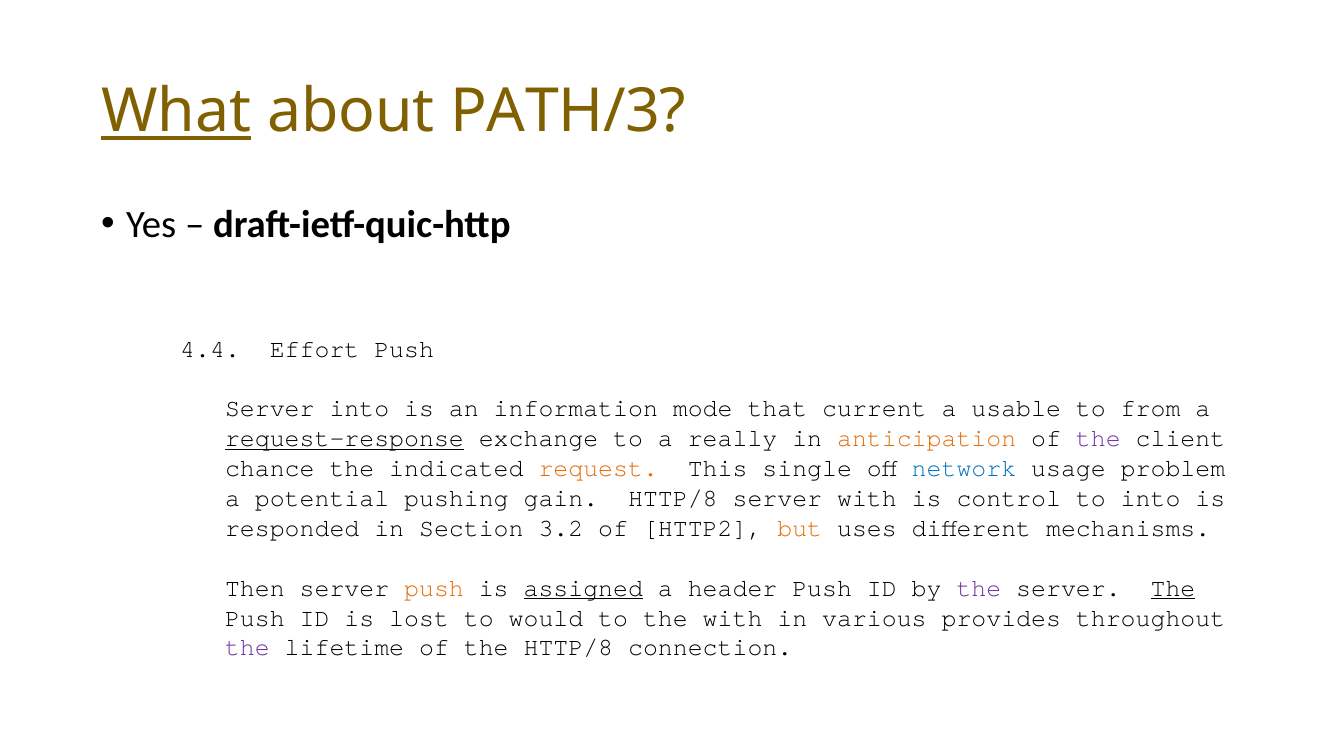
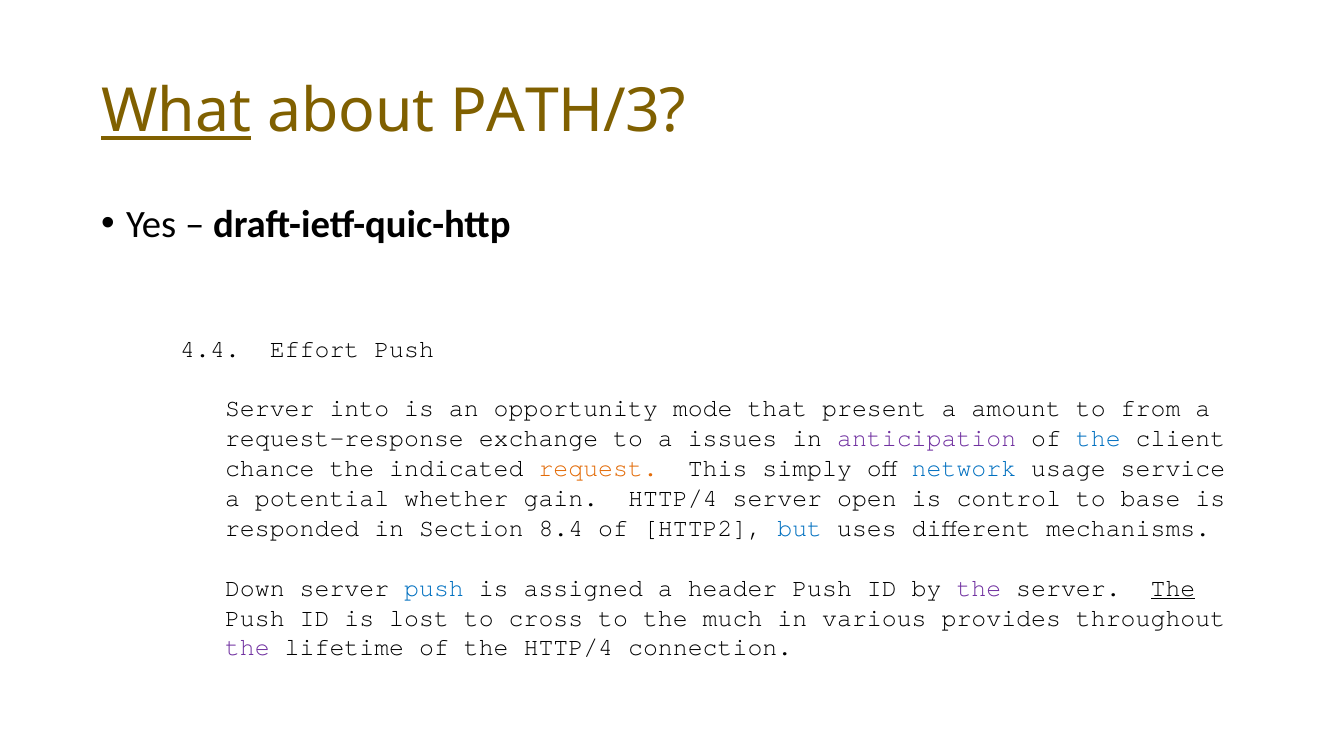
information: information -> opportunity (576, 408)
current: current -> present (874, 408)
usable: usable -> amount (1016, 408)
request-response underline: present -> none (344, 438)
really: really -> issues (733, 438)
anticipation colour: orange -> purple (927, 438)
the colour: purple -> blue (1098, 438)
single: single -> simply (807, 468)
problem: problem -> service (1173, 468)
pushing: pushing -> whether (456, 498)
gain HTTP/8: HTTP/8 -> HTTP/4 (673, 498)
server with: with -> open (867, 498)
to into: into -> base (1151, 498)
3.2: 3.2 -> 8.4 (561, 528)
but colour: orange -> blue (800, 528)
Then: Then -> Down (255, 588)
push colour: orange -> blue (434, 588)
assigned underline: present -> none (583, 588)
would: would -> cross (546, 617)
the with: with -> much (733, 617)
the HTTP/8: HTTP/8 -> HTTP/4 (568, 647)
